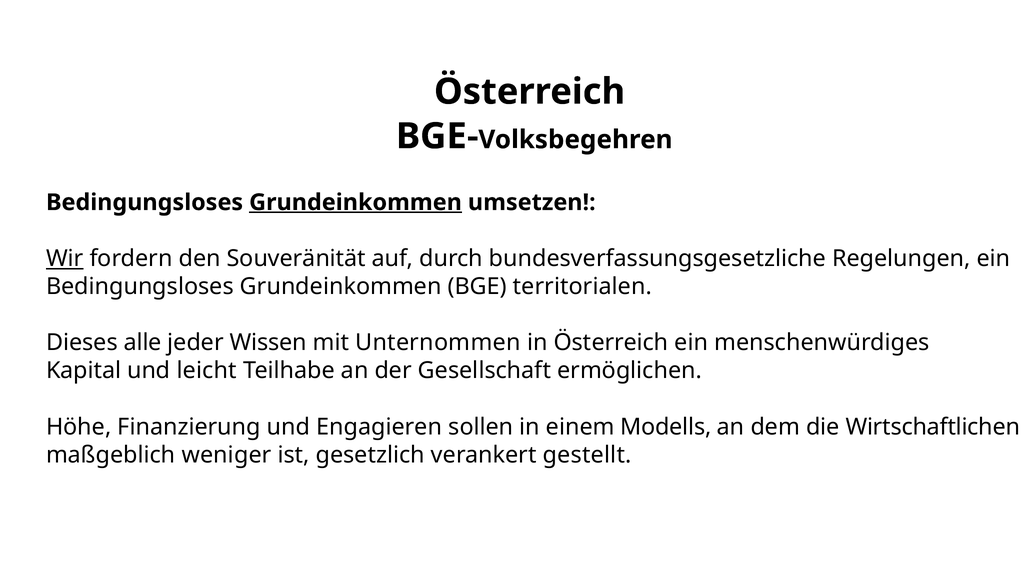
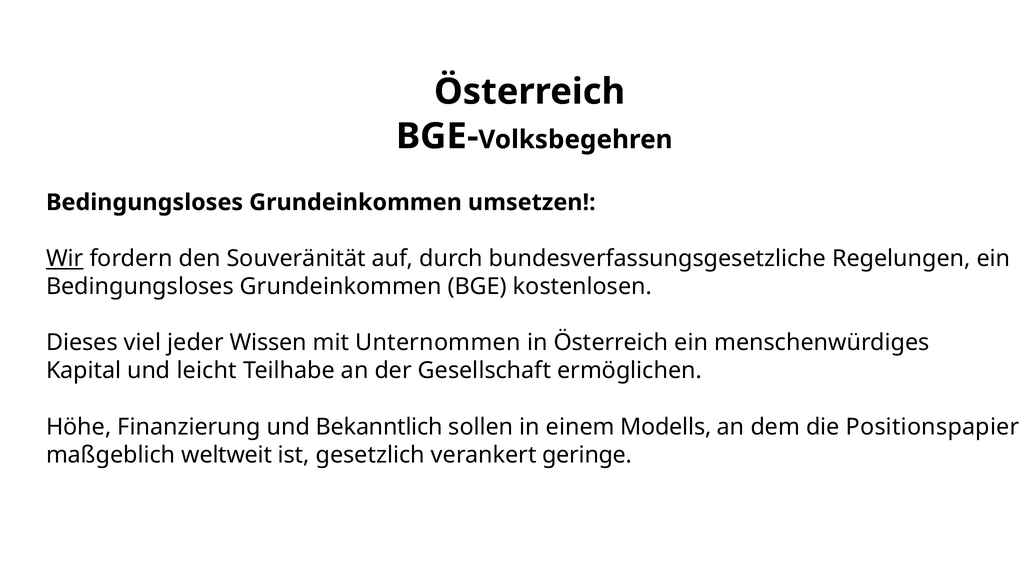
Grundeinkommen underline: present -> none (356, 203)
territorialen: territorialen -> kostenlosen (583, 287)
alle: alle -> viel (143, 343)
Engagieren: Engagieren -> Bekanntlich (379, 427)
Wirtschaftlichen: Wirtschaftlichen -> Positionspapier (933, 427)
weniger: weniger -> weltweit (227, 455)
gestellt: gestellt -> geringe (587, 455)
